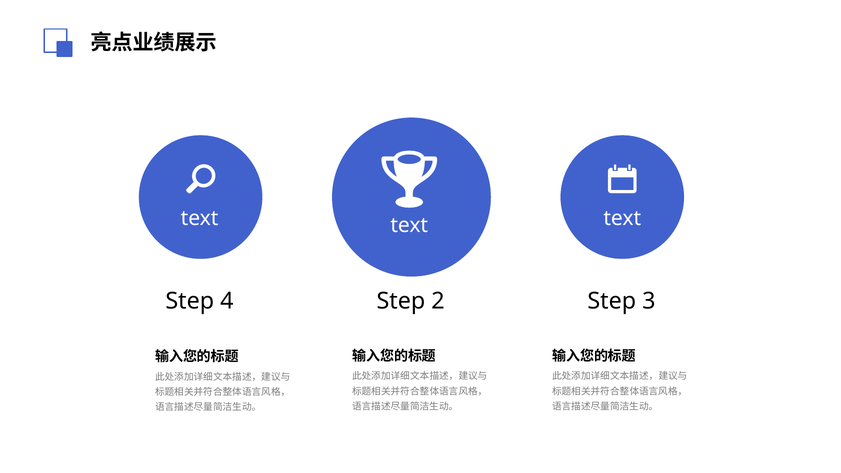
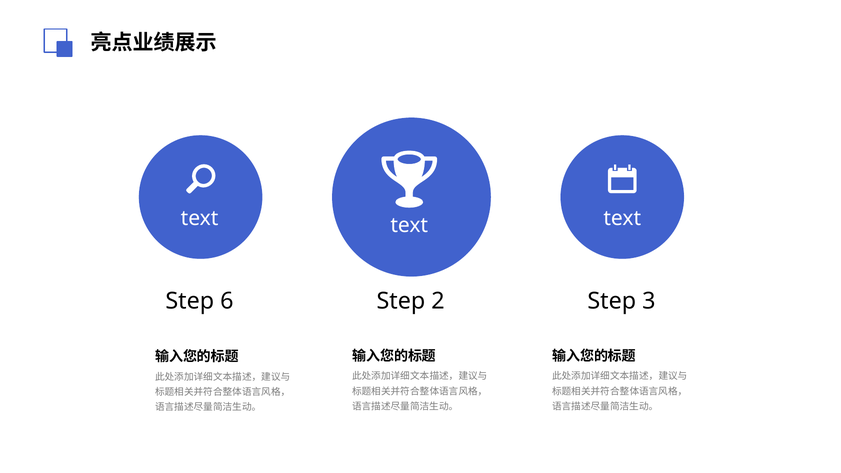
4: 4 -> 6 (227, 301)
